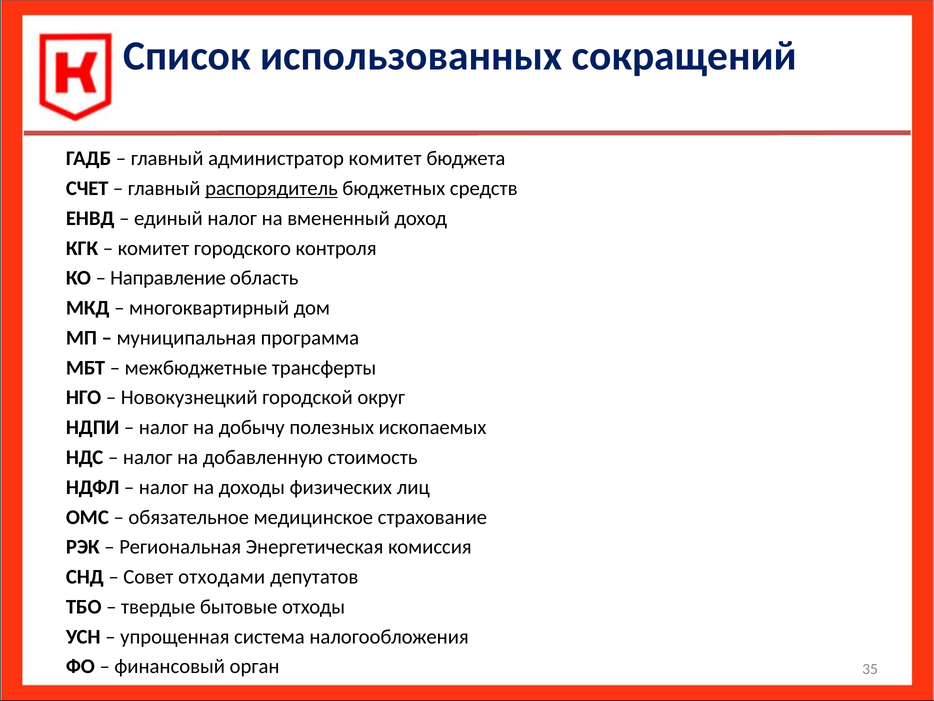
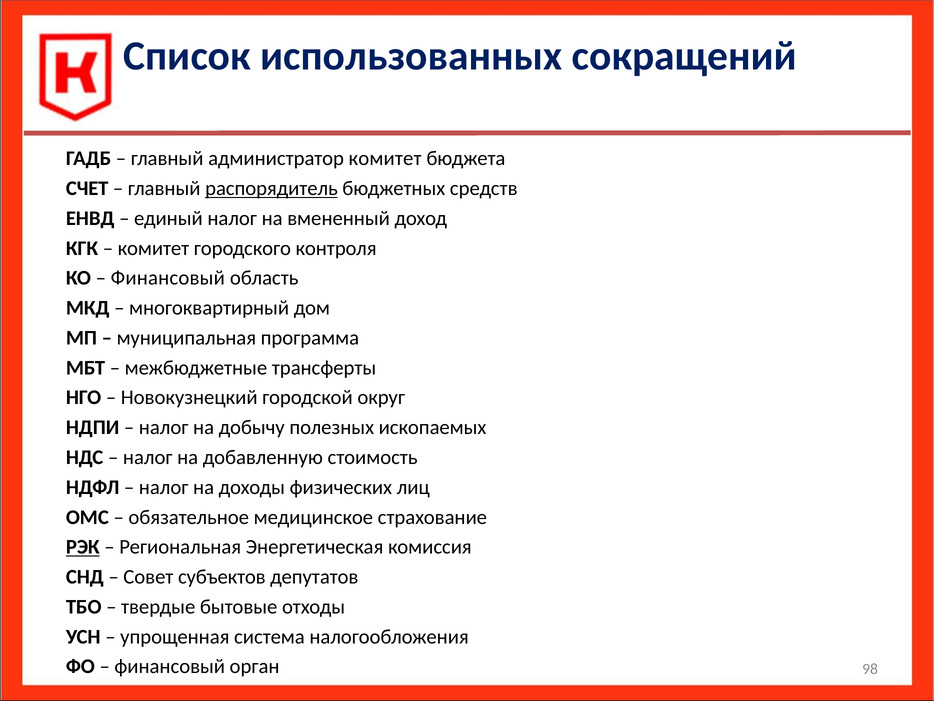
Направление: Направление -> Финансовый (168, 278)
РЭК underline: none -> present (83, 547)
отходами: отходами -> субъектов (222, 577)
35: 35 -> 98 (870, 669)
